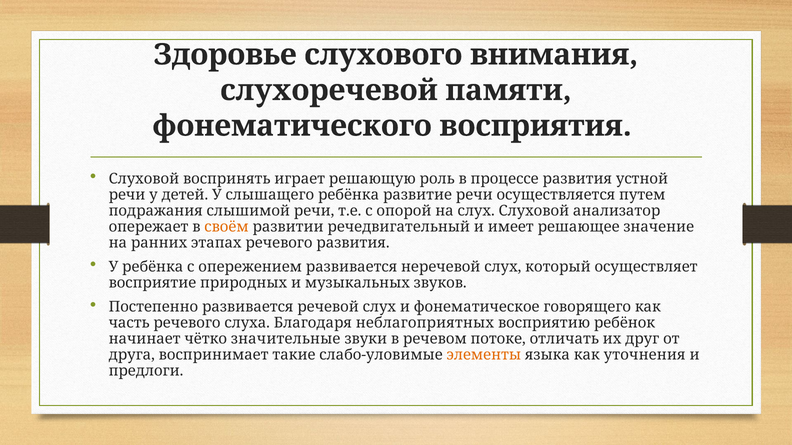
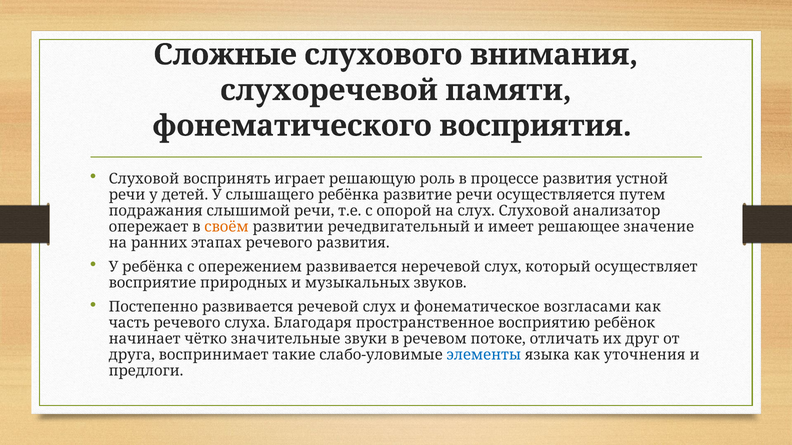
Здоровье: Здоровье -> Сложные (225, 55)
говорящего: говорящего -> возгласами (587, 307)
неблагоприятных: неблагоприятных -> пространственное (425, 323)
элементы colour: orange -> blue (484, 355)
